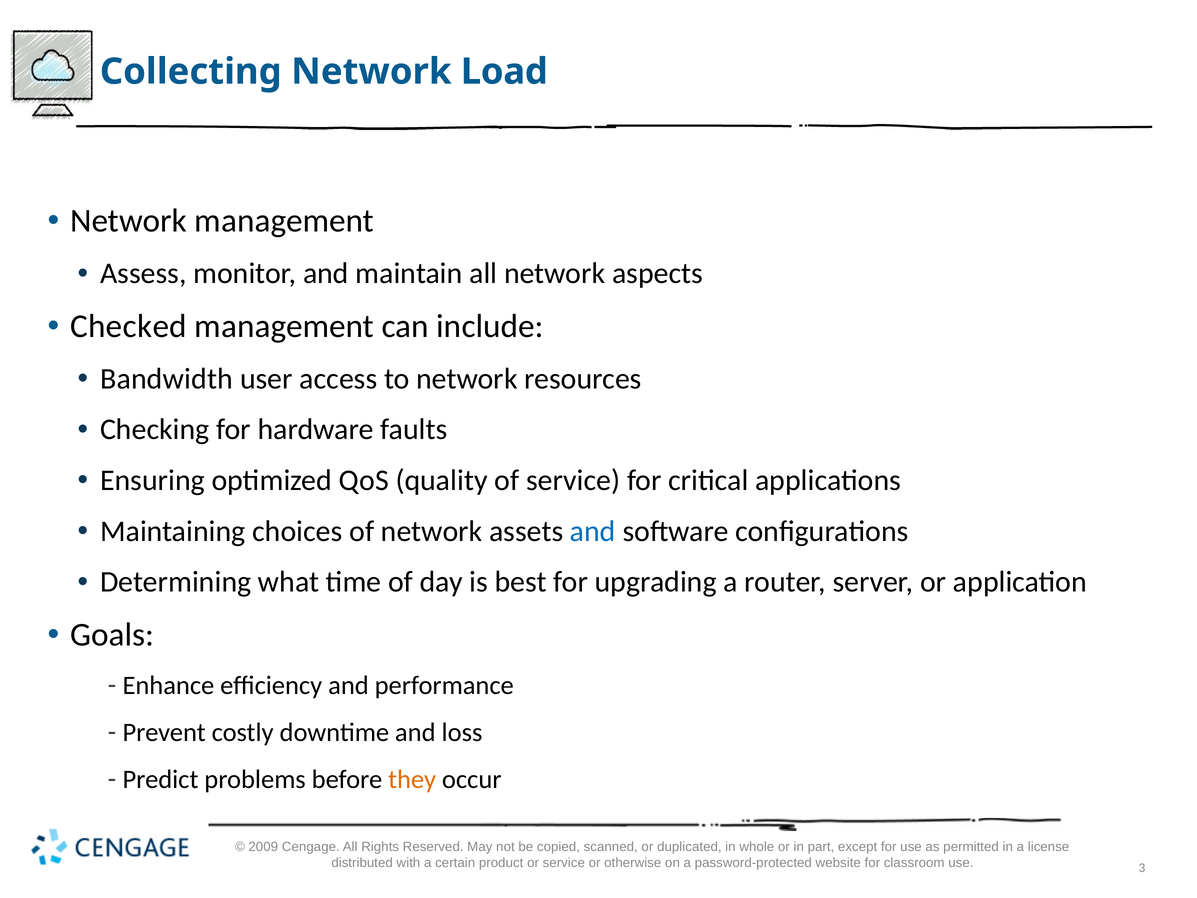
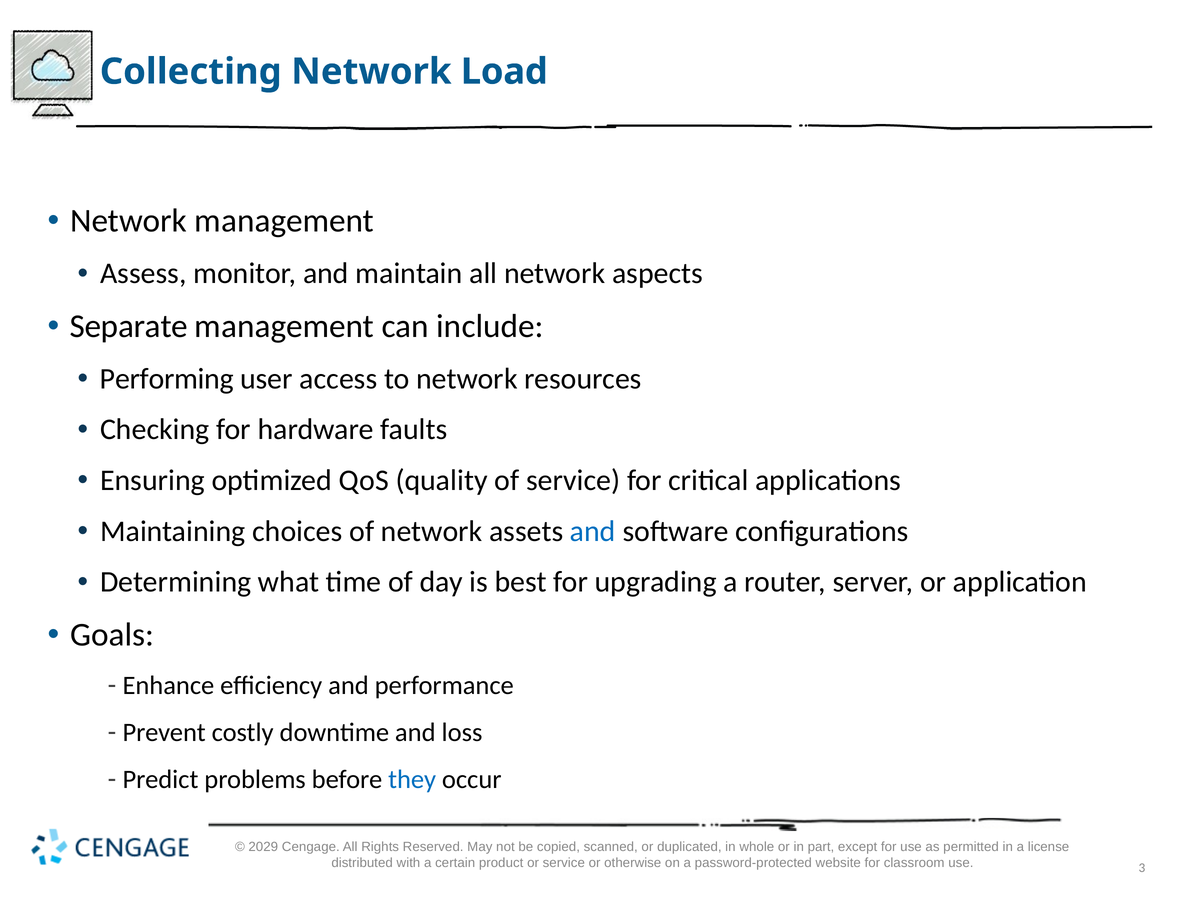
Checked: Checked -> Separate (129, 326)
Bandwidth: Bandwidth -> Performing (167, 379)
they colour: orange -> blue (412, 779)
2009: 2009 -> 2029 (263, 847)
